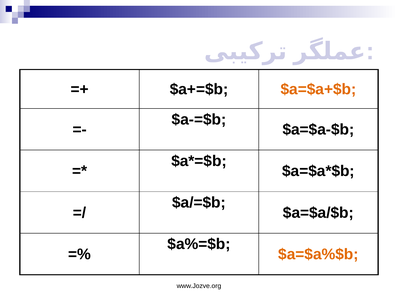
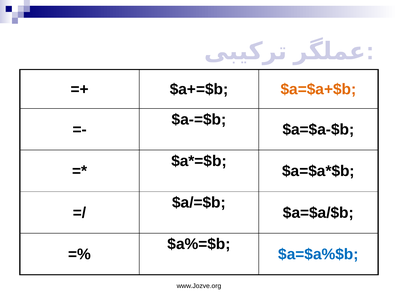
$a=$a%$b colour: orange -> blue (318, 255)
